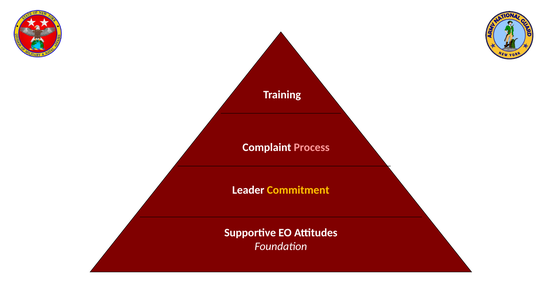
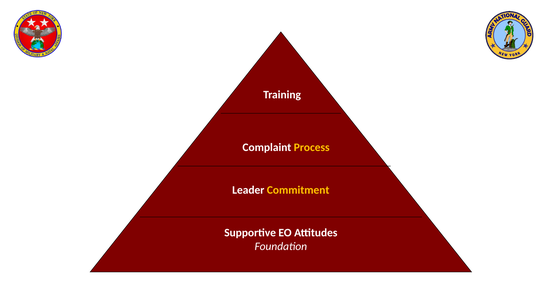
Process colour: pink -> yellow (312, 147)
